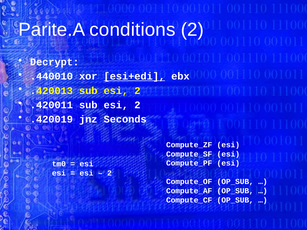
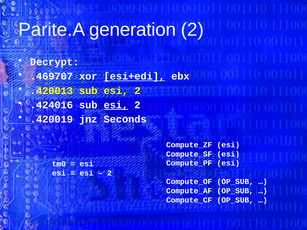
conditions: conditions -> generation (133, 30)
.440010: .440010 -> .469707 (51, 76)
.420011: .420011 -> .424016 (51, 105)
esi underline: none -> present (116, 105)
